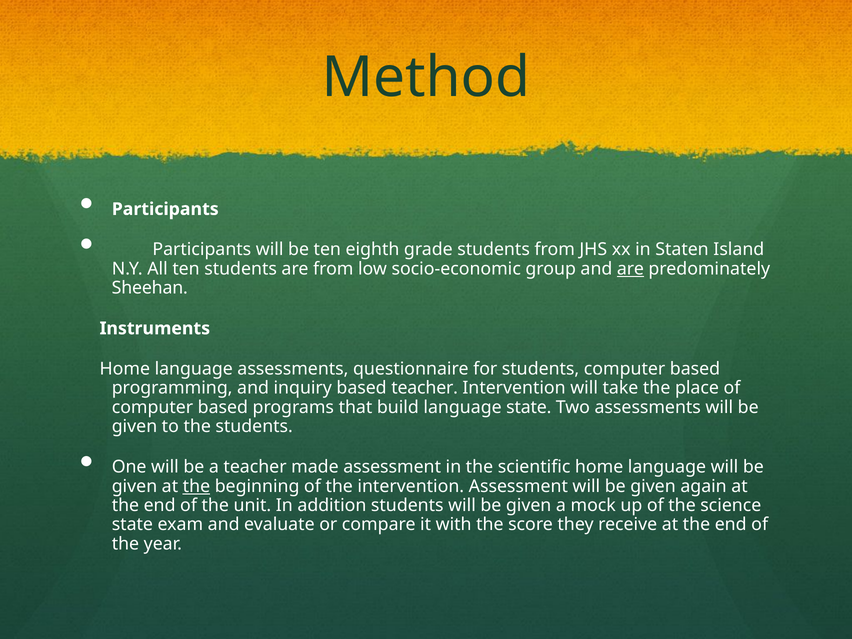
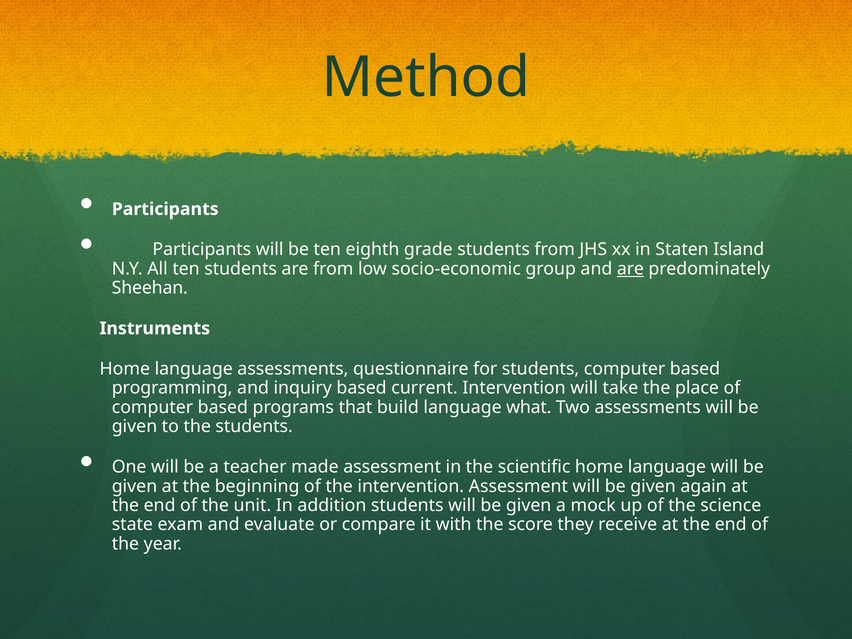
based teacher: teacher -> current (425, 388)
language state: state -> what (529, 407)
the underline: present -> none (196, 486)
